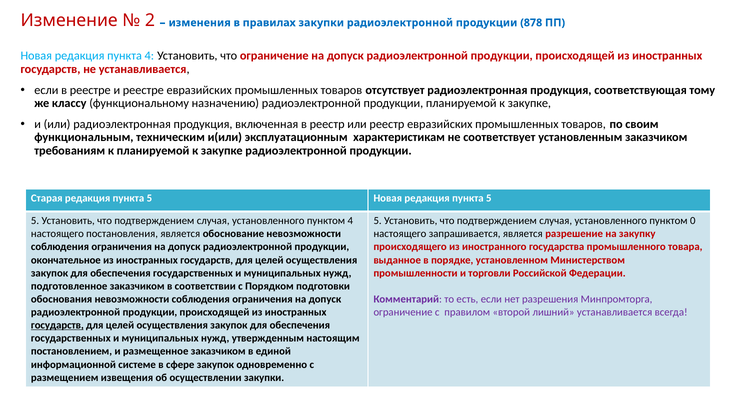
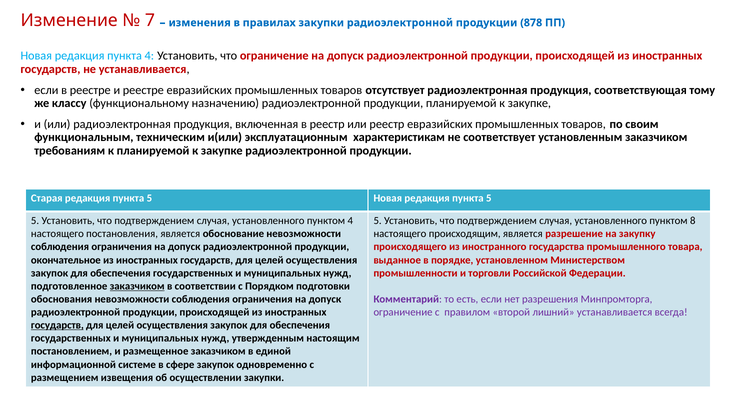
2: 2 -> 7 (150, 20)
0: 0 -> 8 (693, 221)
запрашивается: запрашивается -> происходящим (465, 234)
заказчиком underline: none -> present (137, 286)
